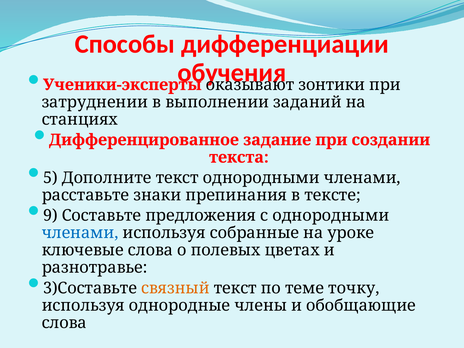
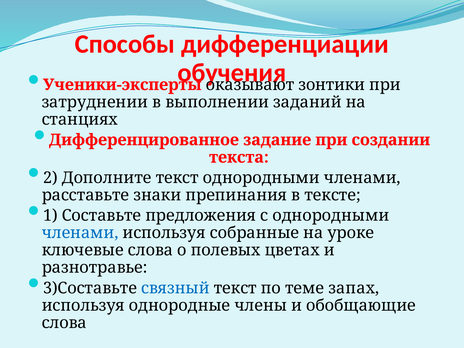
5: 5 -> 2 (50, 178)
9: 9 -> 1 (50, 215)
связный colour: orange -> blue (175, 288)
точку: точку -> запах (354, 288)
